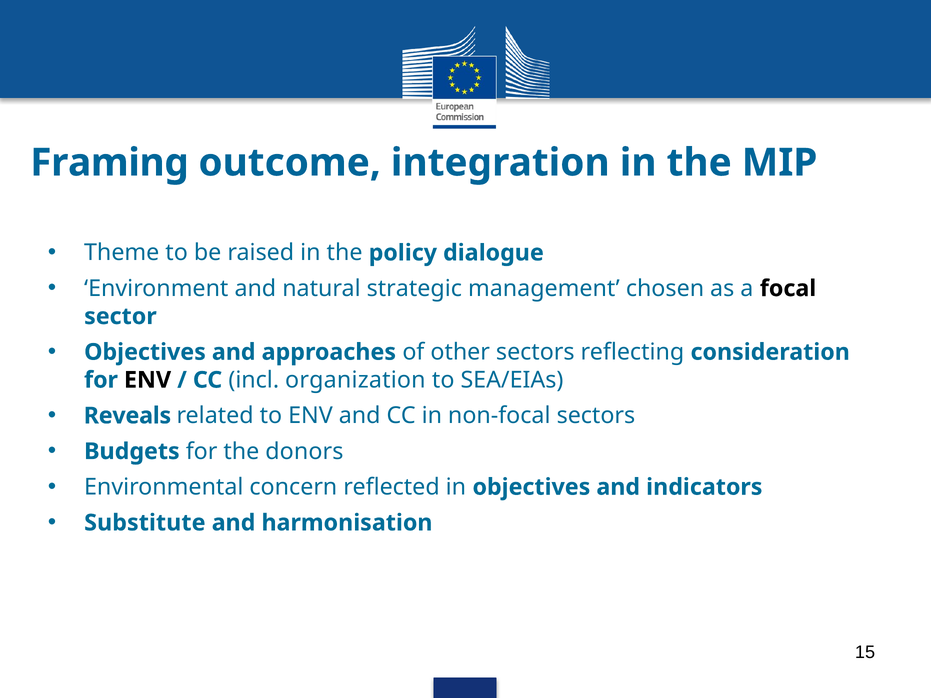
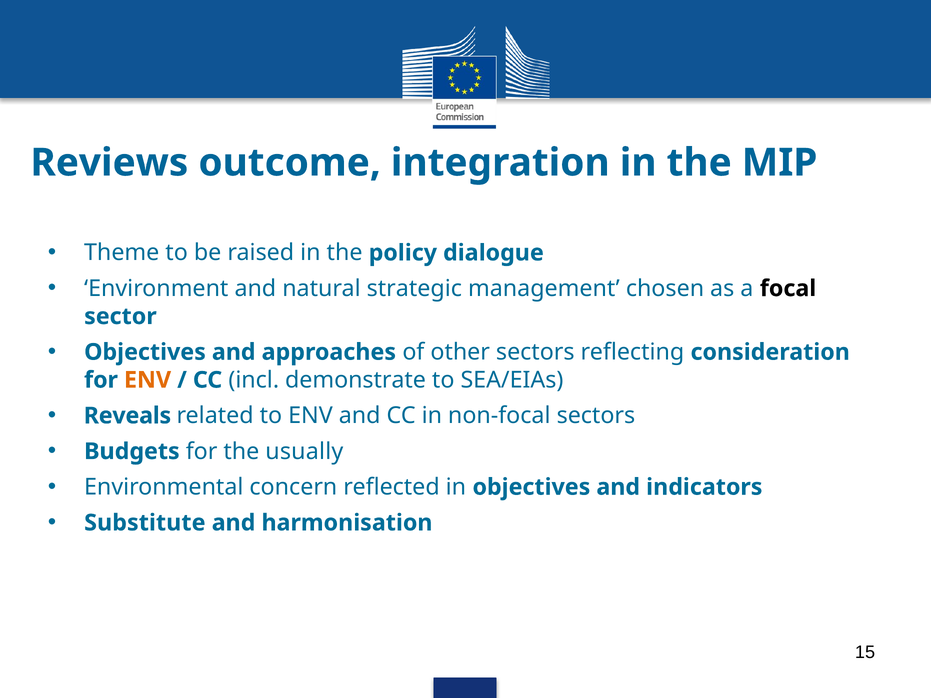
Framing: Framing -> Reviews (109, 163)
ENV colour: black -> orange (148, 380)
organization: organization -> demonstrate (356, 380)
donors: donors -> usually (304, 452)
